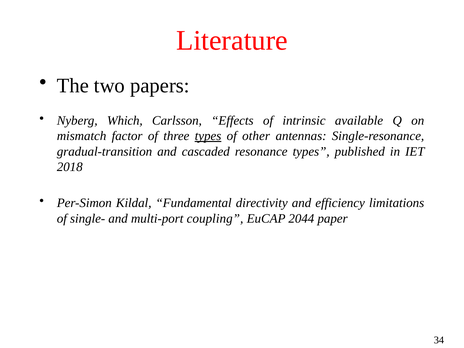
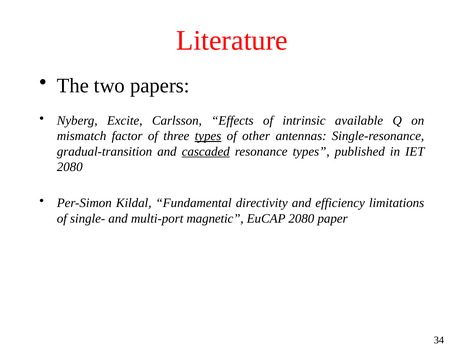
Which: Which -> Excite (125, 121)
cascaded underline: none -> present (206, 151)
2018: 2018 -> 2080 (70, 167)
coupling: coupling -> magnetic (215, 219)
EuCAP 2044: 2044 -> 2080 (301, 219)
